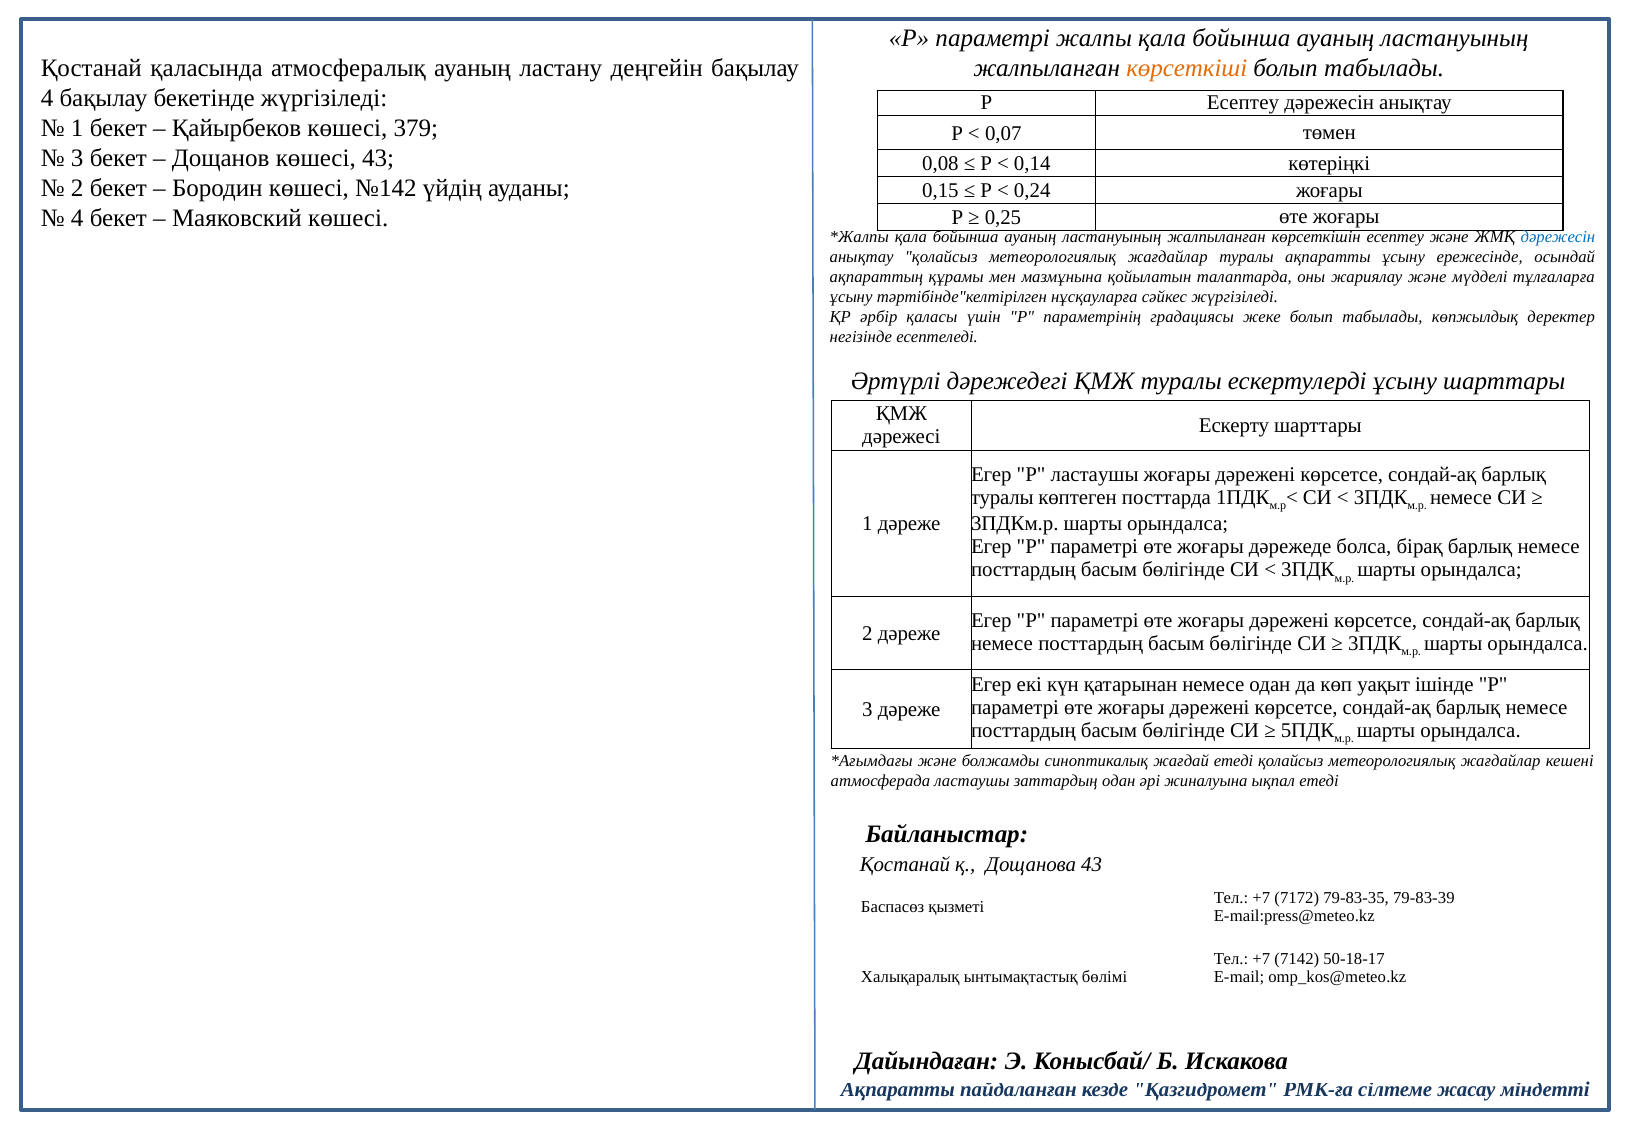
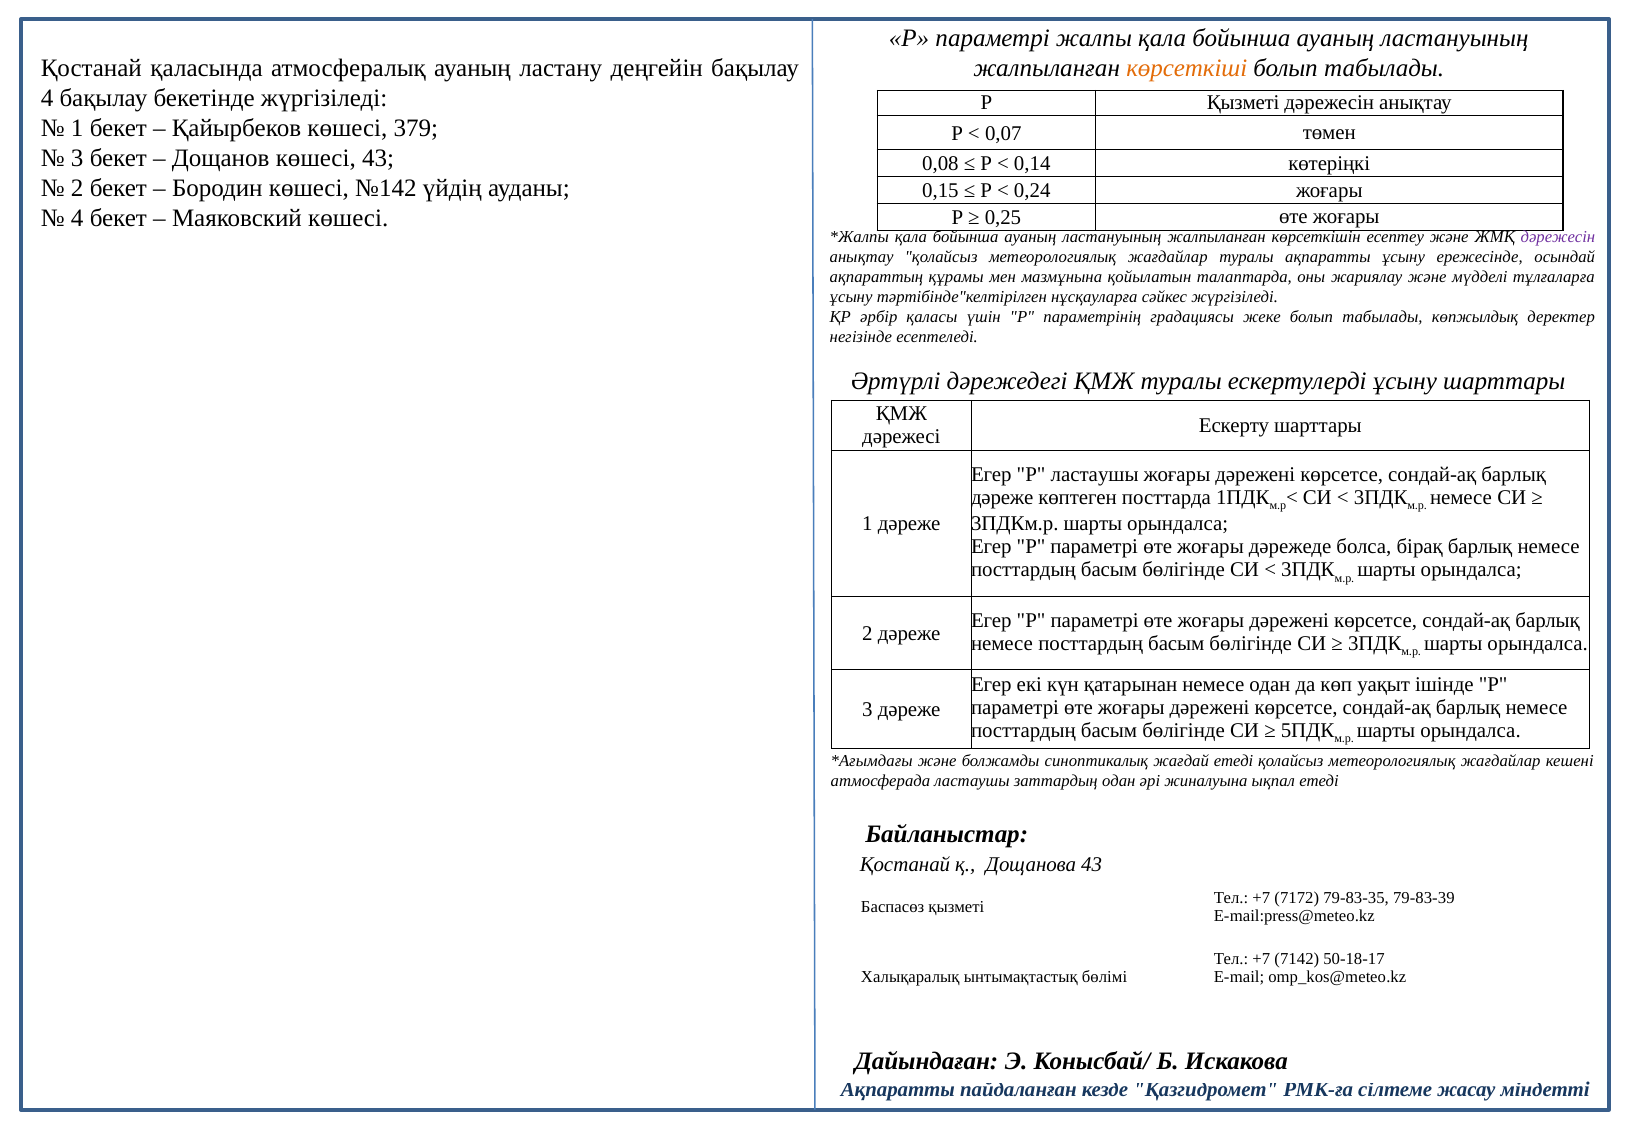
Р Есептеу: Есептеу -> Қызметі (1243, 103)
дәрежесін colour: blue -> purple (1558, 237)
туралы: туралы -> дәреже (1002, 497)
